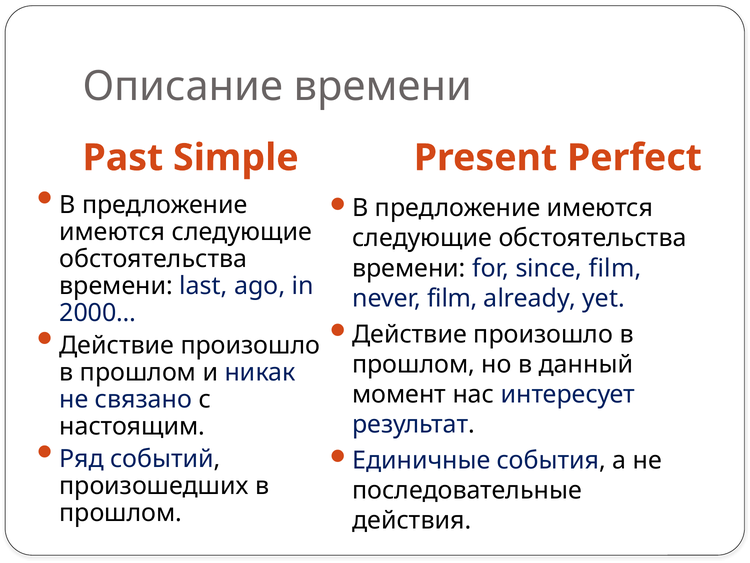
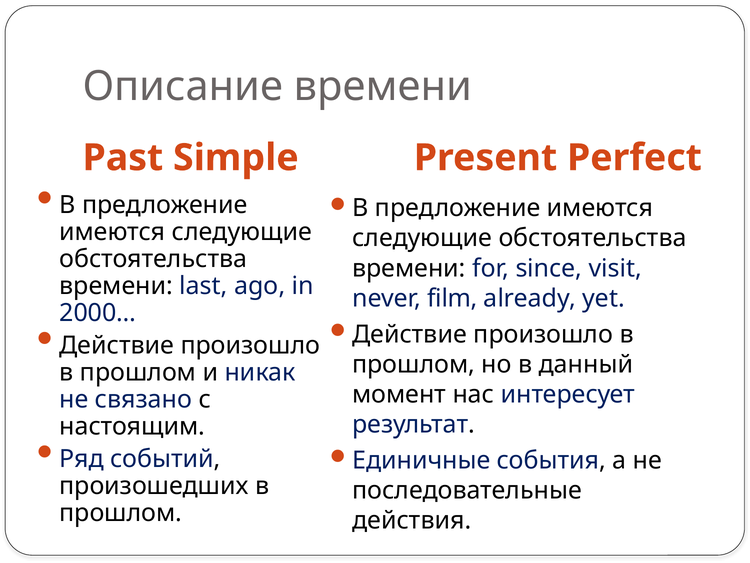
since film: film -> visit (615, 268)
